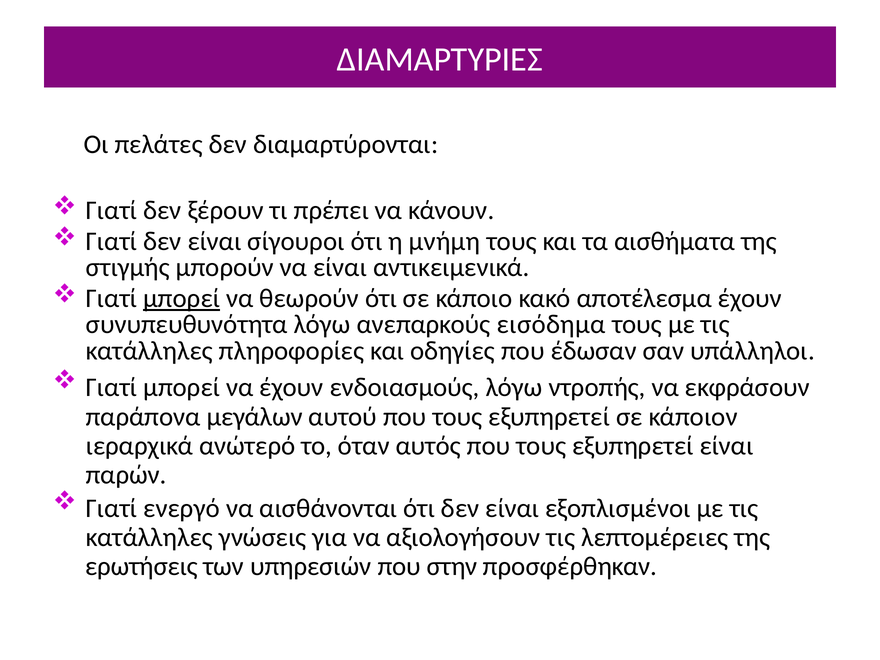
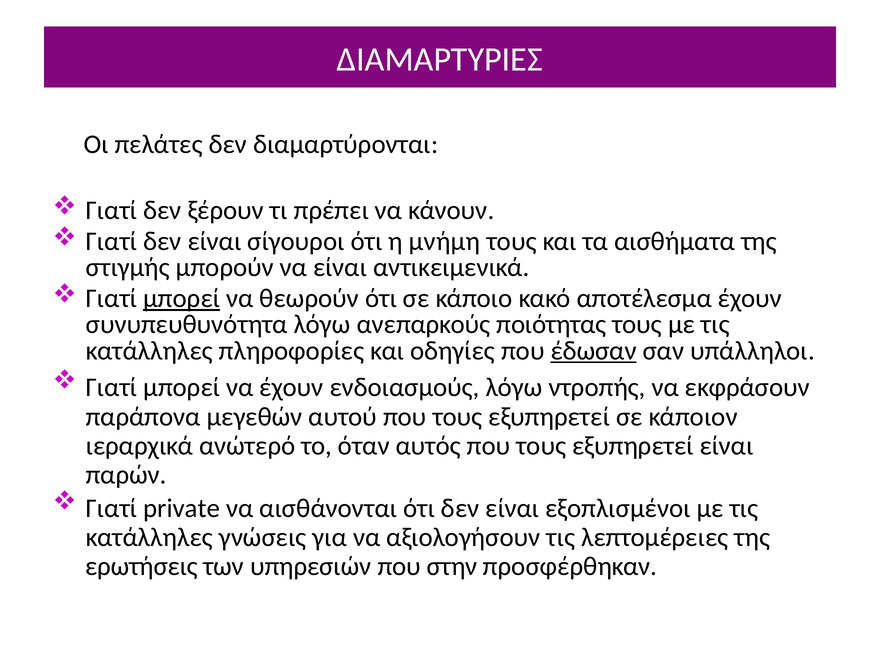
εισόδημα: εισόδημα -> ποιότητας (551, 325)
έδωσαν underline: none -> present (594, 351)
μεγάλων: μεγάλων -> μεγεθών (255, 417)
ενεργό: ενεργό -> private (182, 509)
